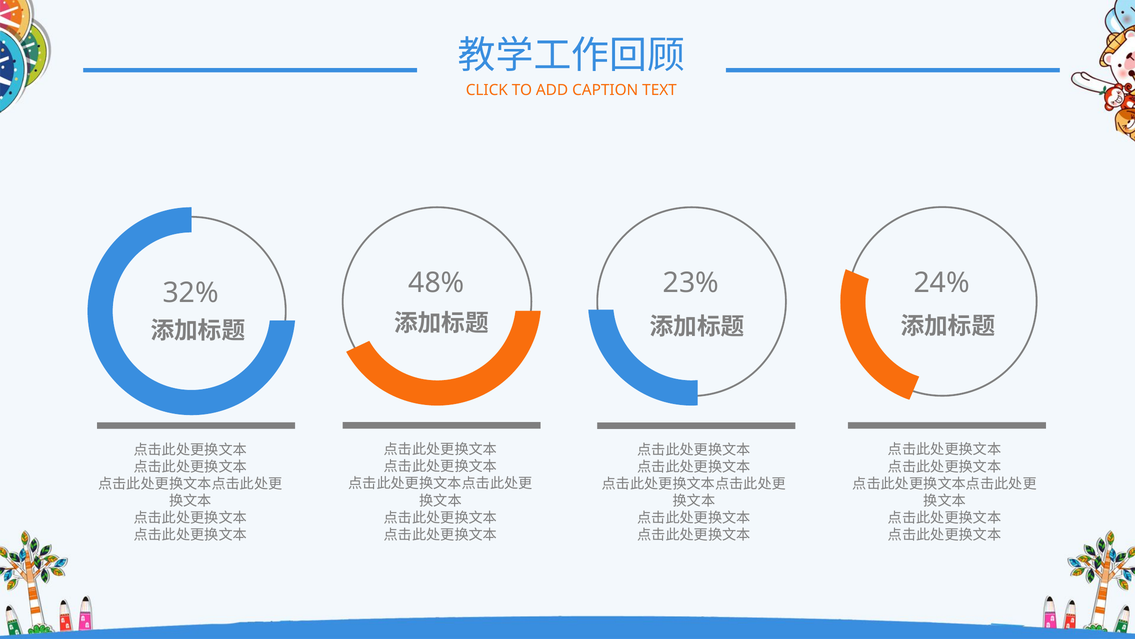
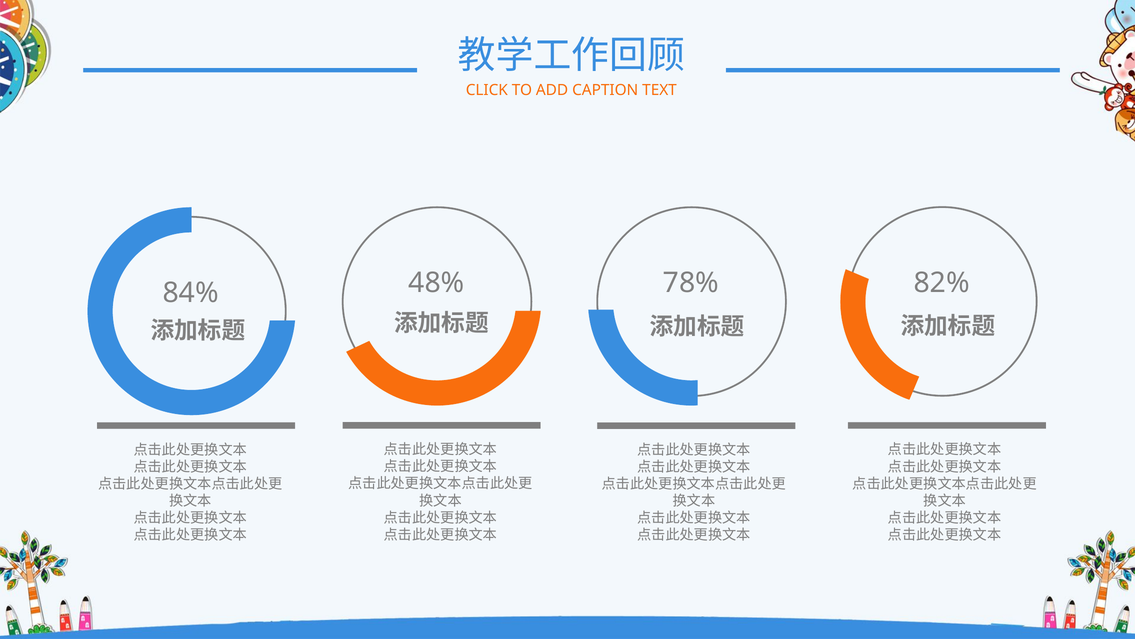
24%: 24% -> 82% (942, 283)
23%: 23% -> 78% (691, 283)
32%: 32% -> 84% (191, 293)
